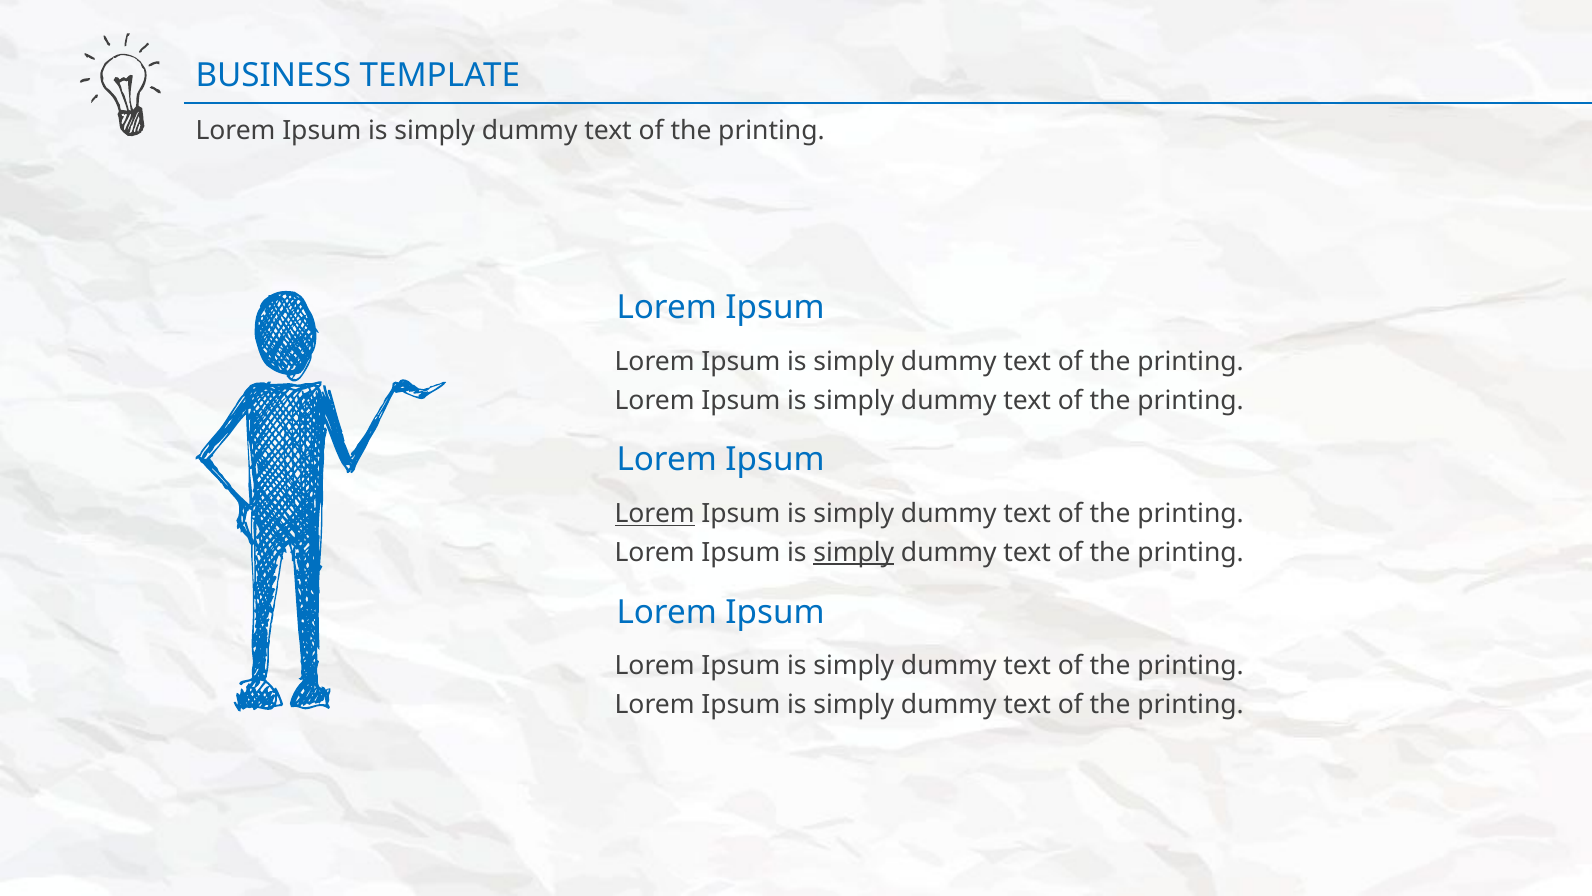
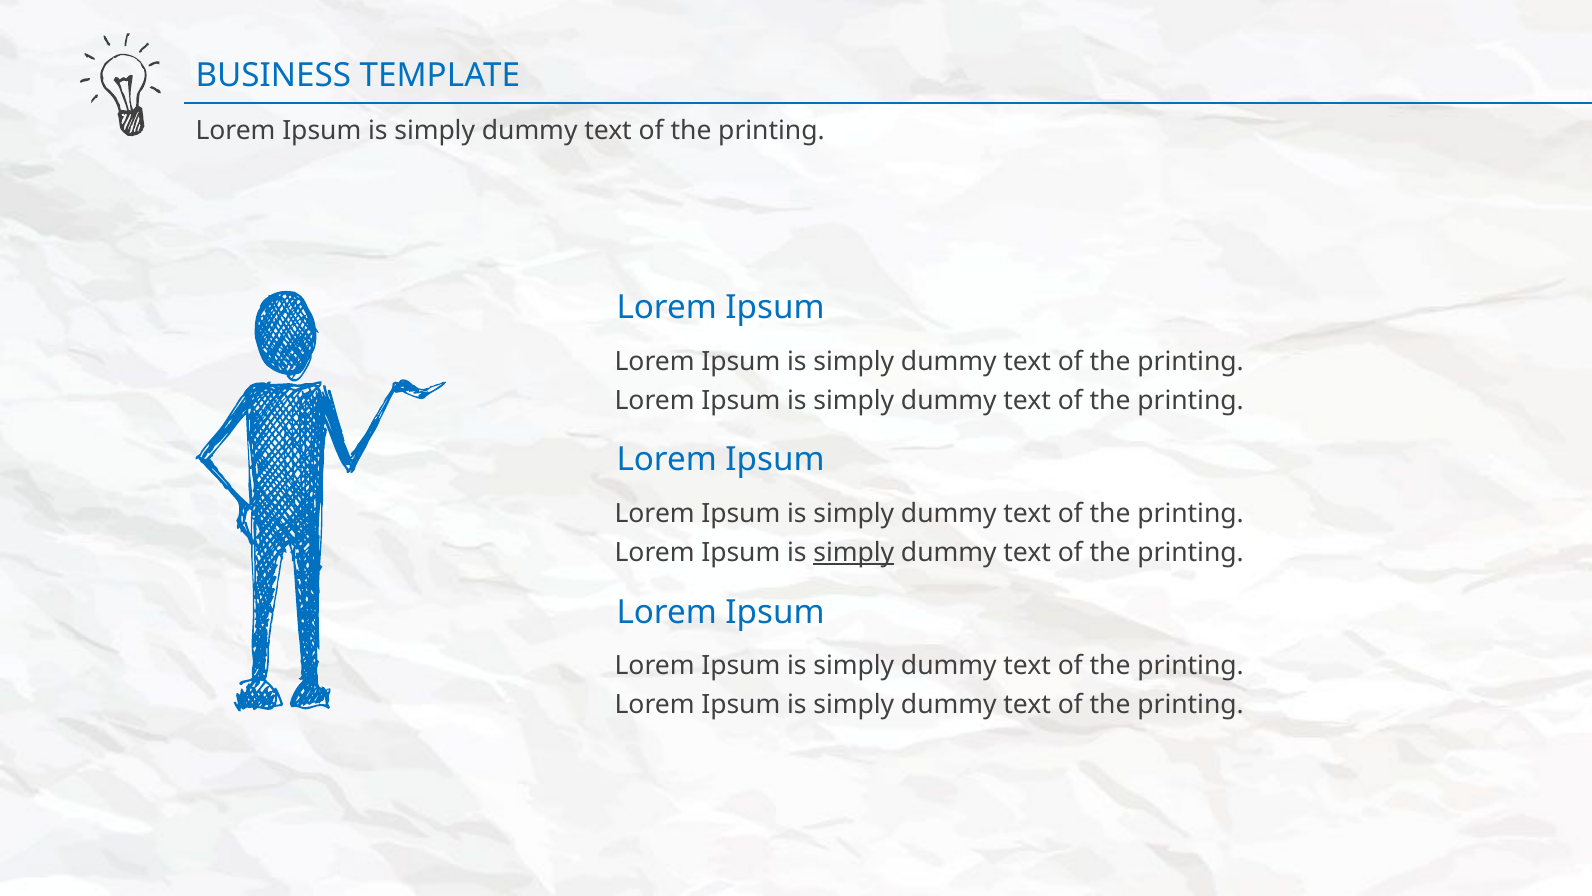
Lorem underline: present -> none (655, 514)
